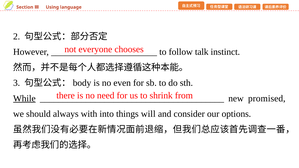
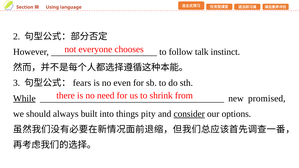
body: body -> fears (82, 83)
with: with -> built (89, 114)
will: will -> pity (148, 114)
consider underline: none -> present (189, 114)
